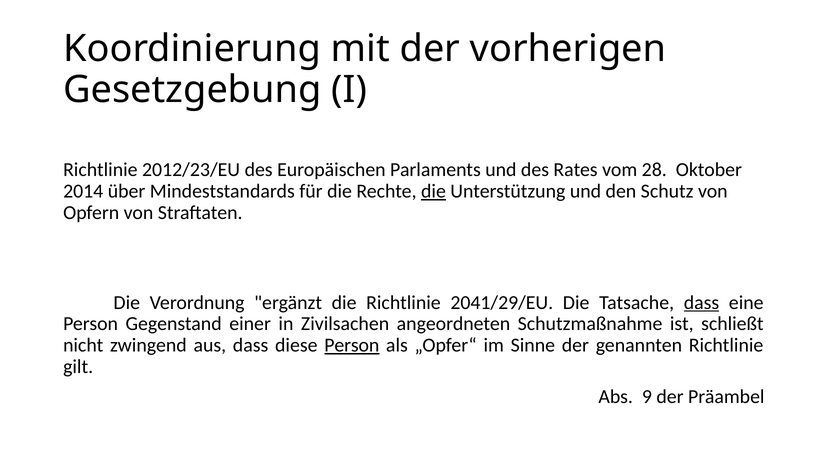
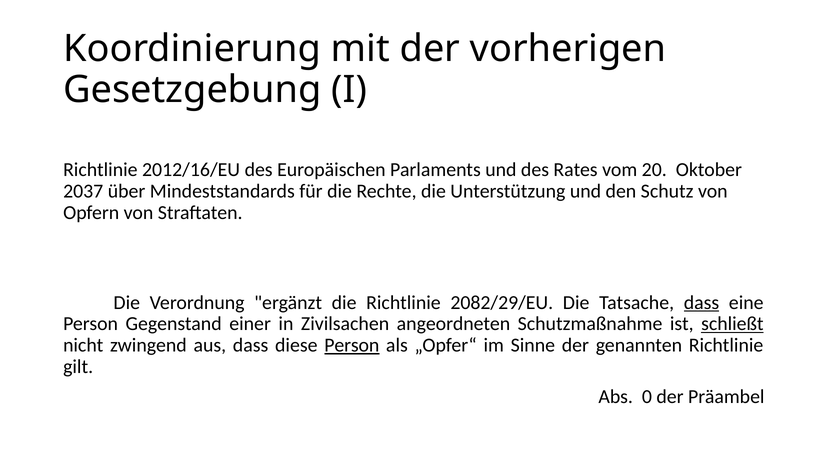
2012/23/EU: 2012/23/EU -> 2012/16/EU (191, 170)
28: 28 -> 20 (654, 170)
2014: 2014 -> 2037 (83, 192)
die underline: present -> none (433, 192)
2041/29/EU: 2041/29/EU -> 2082/29/EU (502, 303)
schließt underline: none -> present (732, 324)
9: 9 -> 0 (647, 397)
